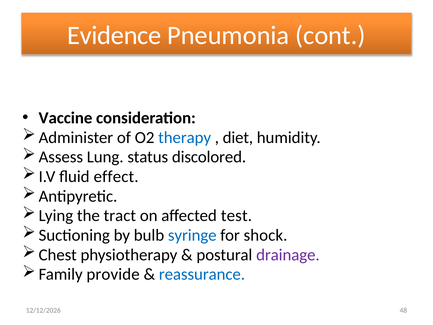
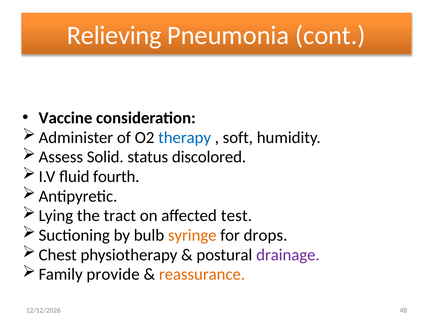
Evidence: Evidence -> Relieving (114, 35)
diet: diet -> soft (238, 137)
Lung: Lung -> Solid (105, 157)
effect: effect -> fourth (116, 176)
syringe colour: blue -> orange (192, 235)
shock: shock -> drops (266, 235)
reassurance colour: blue -> orange (202, 274)
